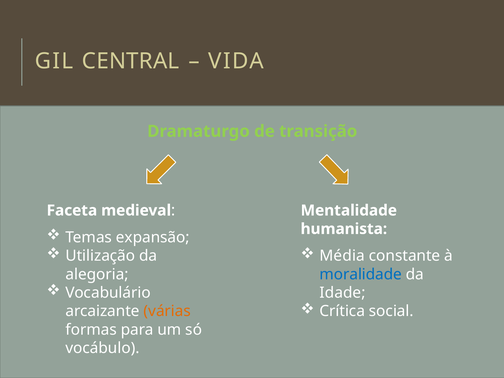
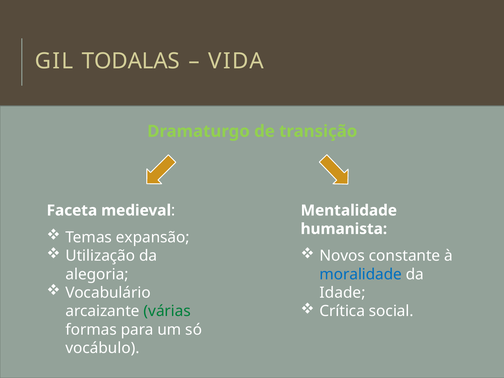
CENTRAL: CENTRAL -> TODALAS (131, 61)
Média: Média -> Novos (342, 256)
várias colour: orange -> green (167, 311)
